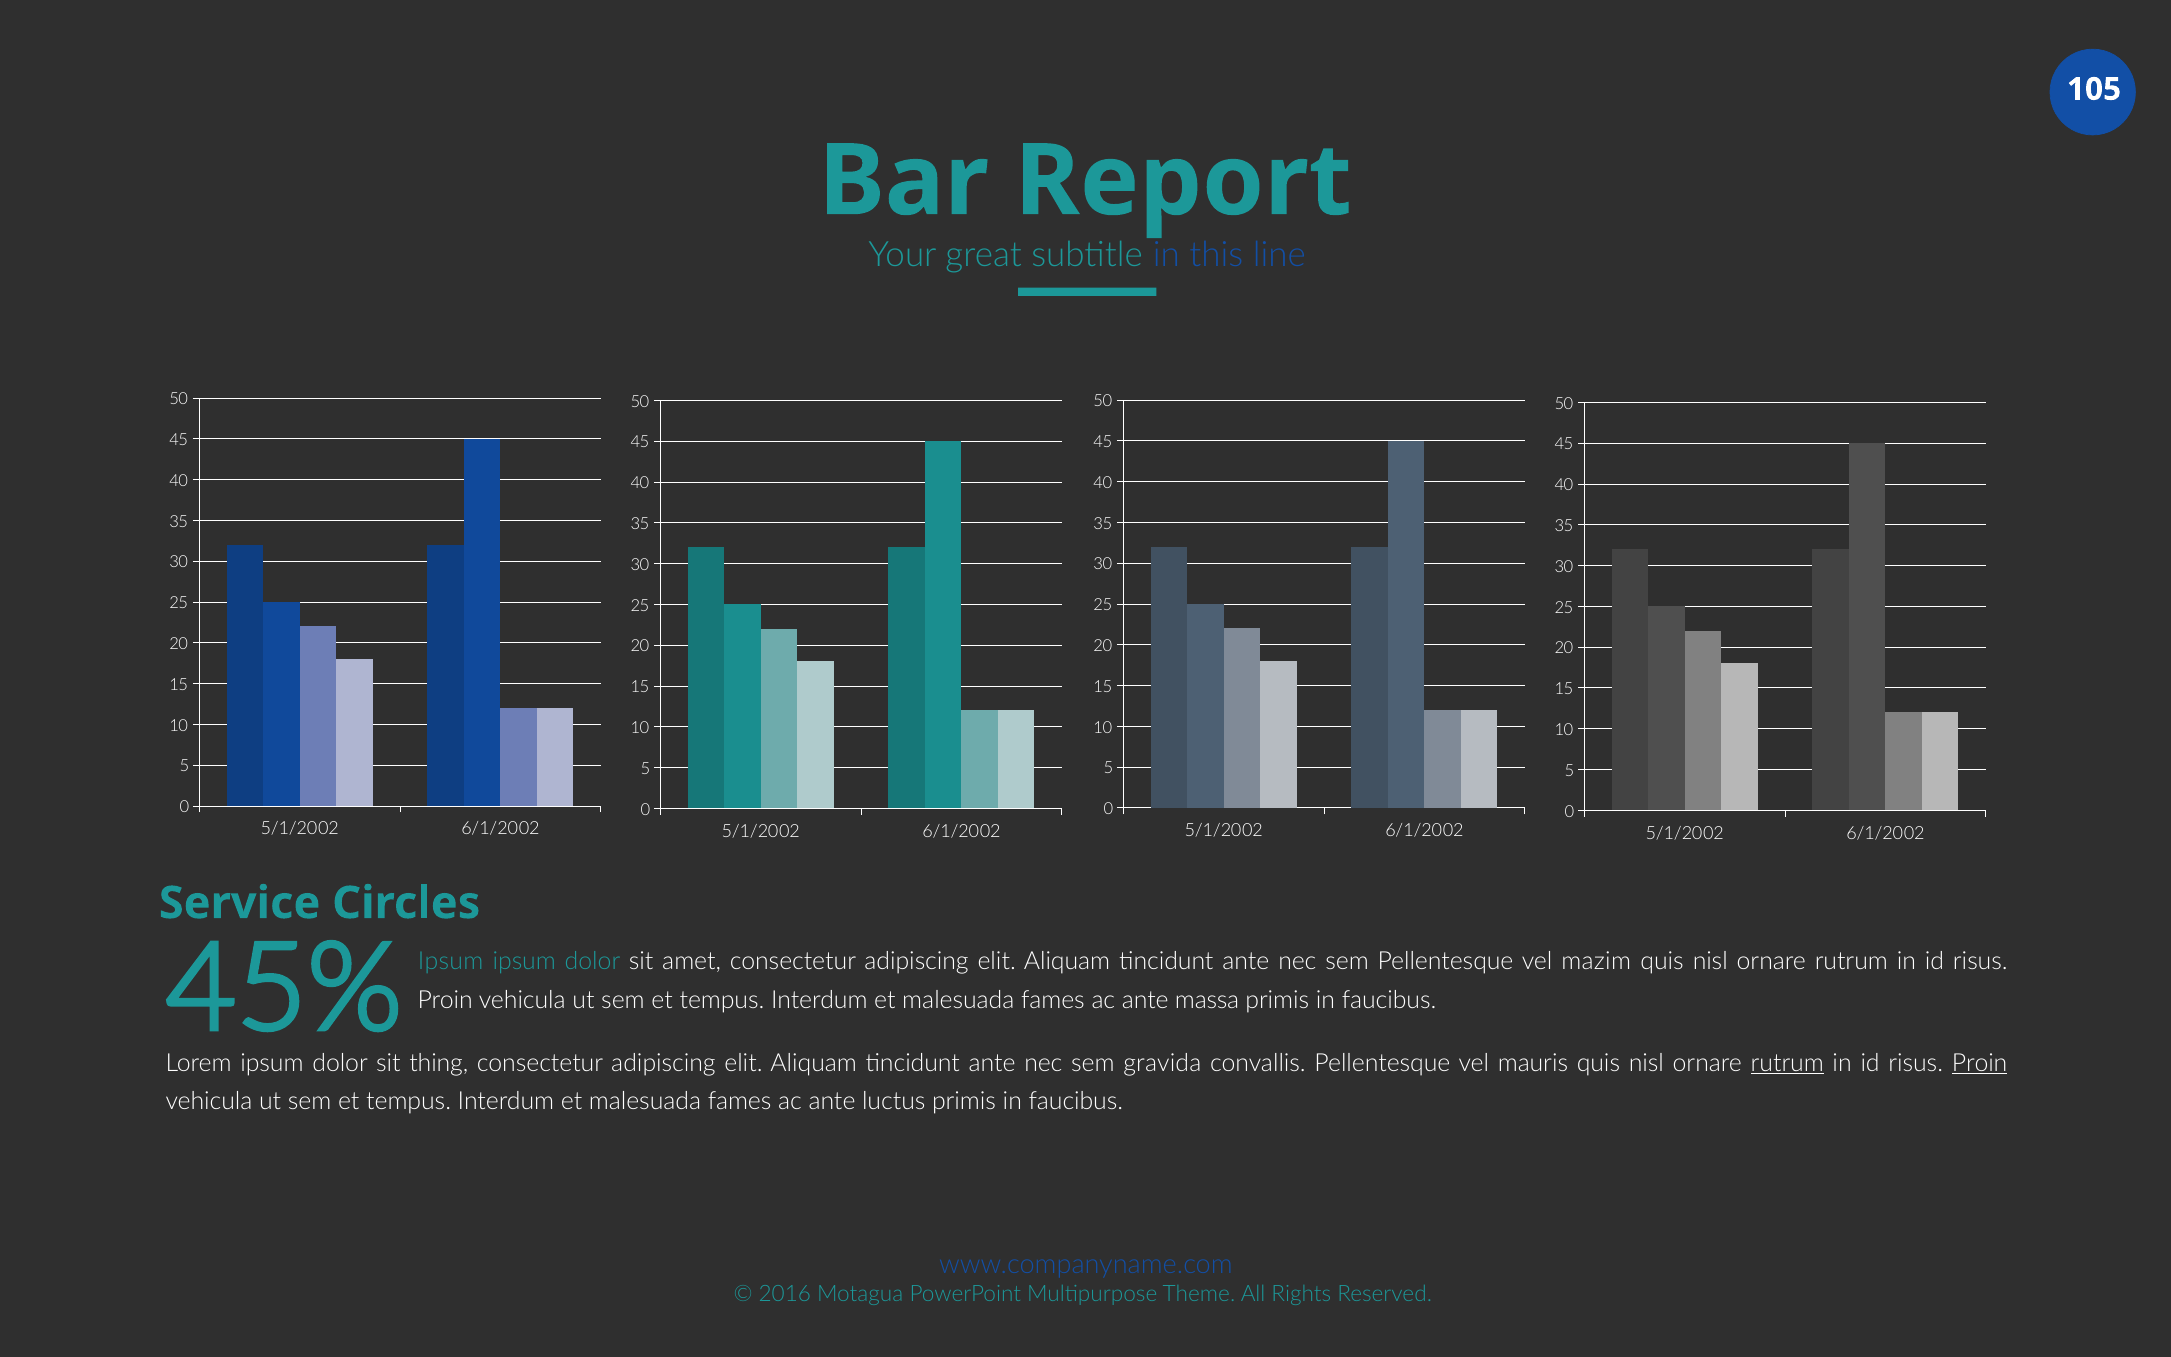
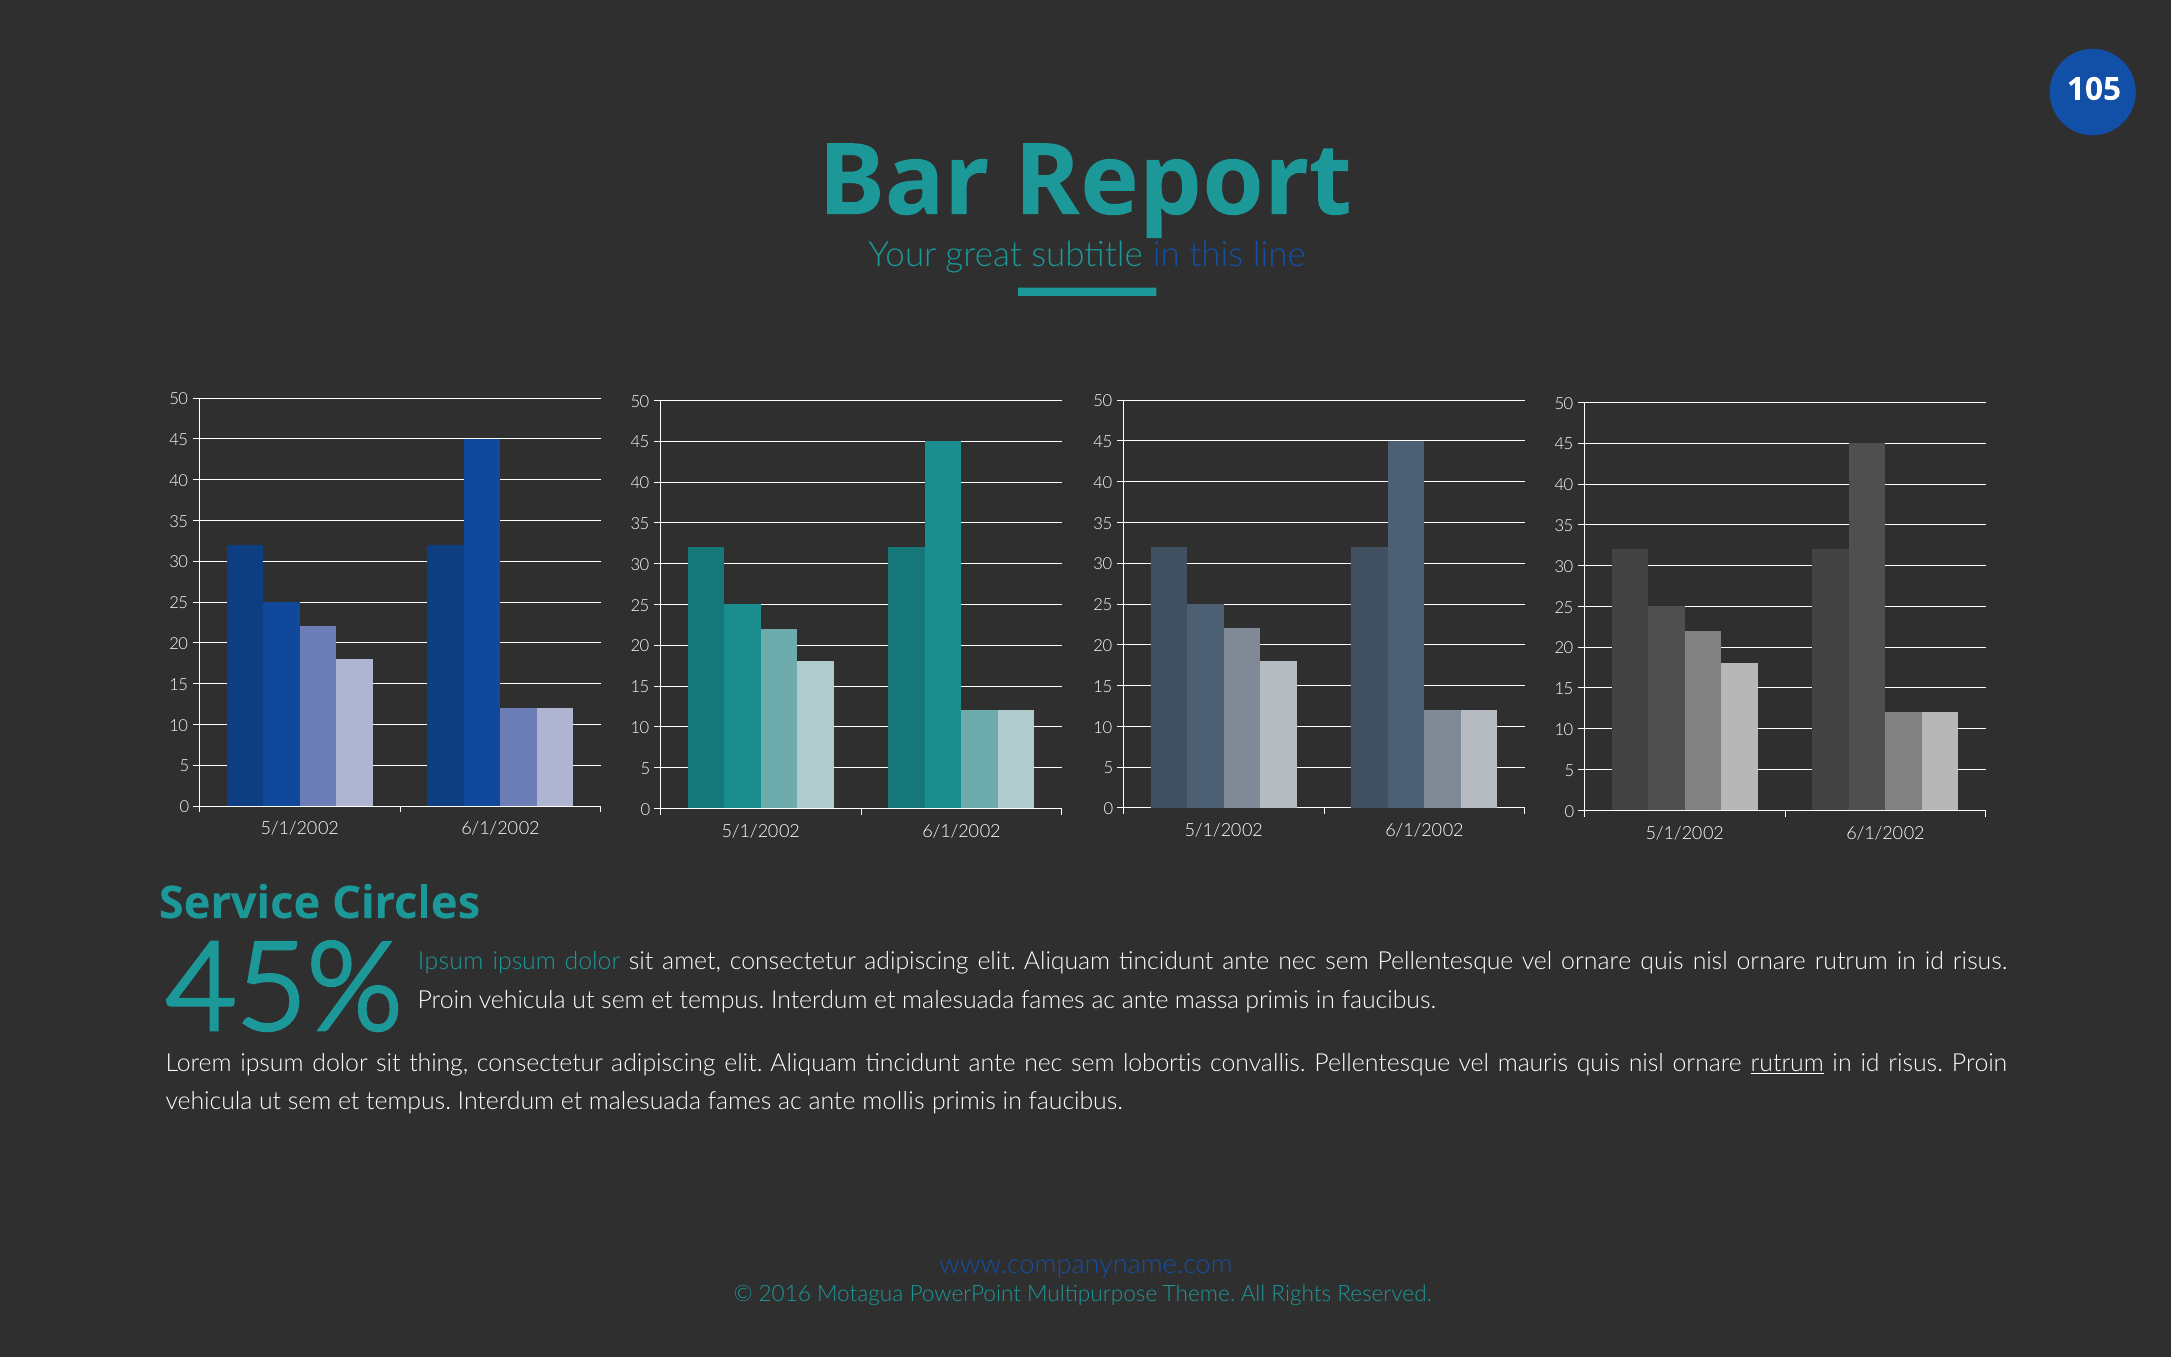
vel mazim: mazim -> ornare (1596, 961)
gravida: gravida -> lobortis (1163, 1063)
Proin underline: present -> none (1980, 1063)
luctus: luctus -> mollis (894, 1102)
